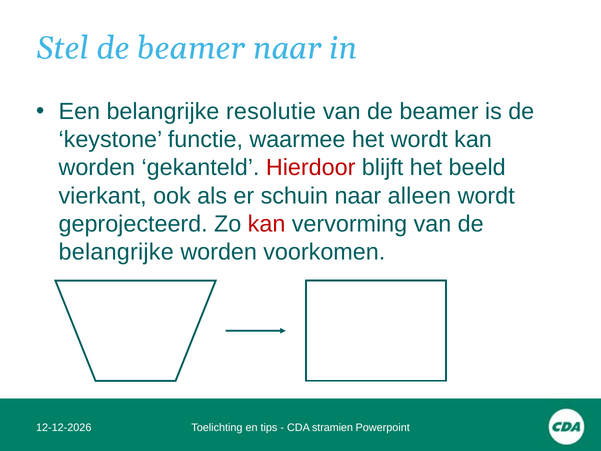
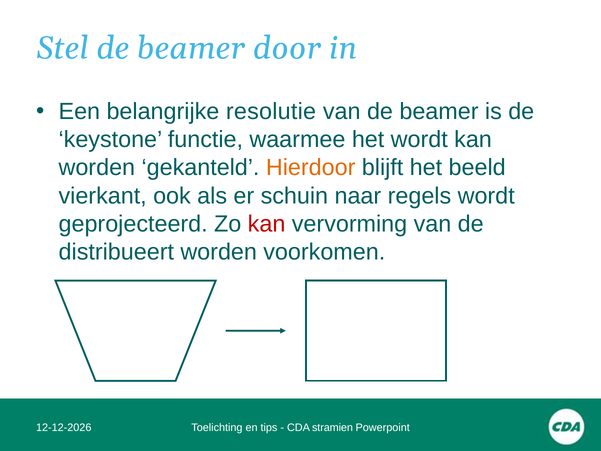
beamer naar: naar -> door (287, 48)
Hierdoor colour: red -> orange (311, 168)
alleen: alleen -> regels (419, 196)
belangrijke: belangrijke -> distribueert (116, 252)
